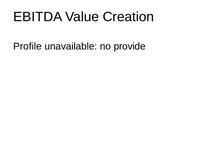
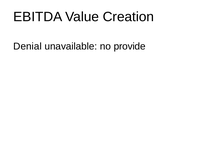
Profile: Profile -> Denial (27, 47)
